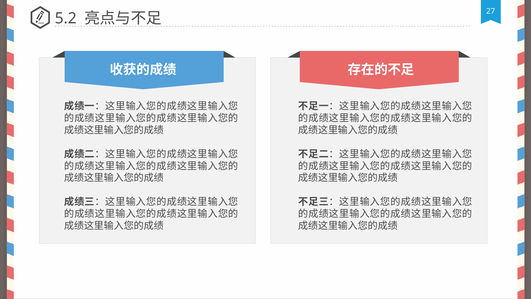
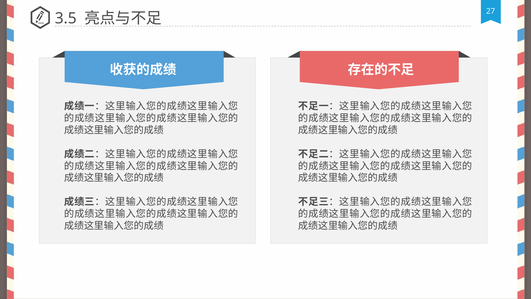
5.2: 5.2 -> 3.5 (66, 18)
